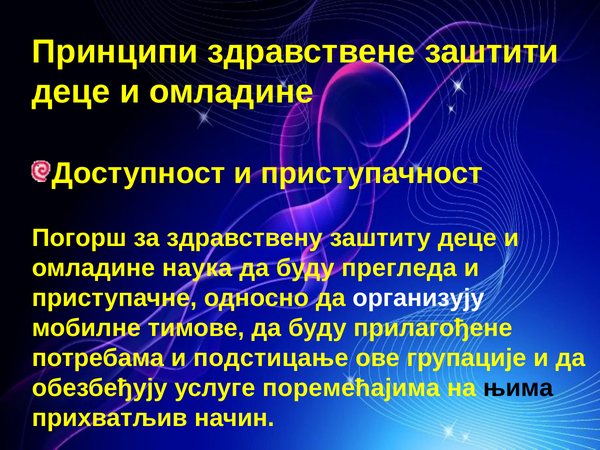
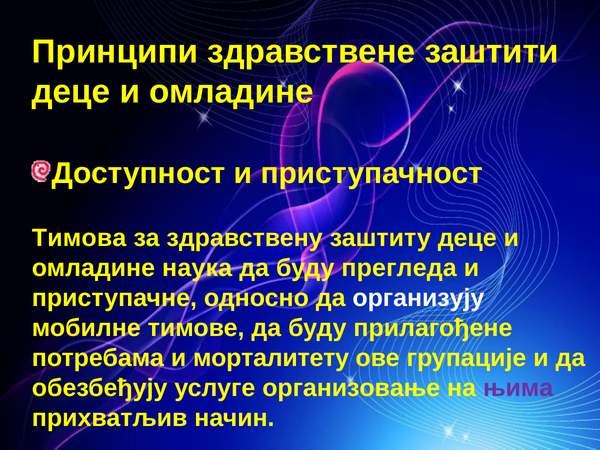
Погорш: Погорш -> Тимова (79, 238)
подстицање: подстицање -> морталитету (271, 358)
поремећајима: поремећајима -> организовање (351, 388)
њима colour: black -> purple (518, 388)
